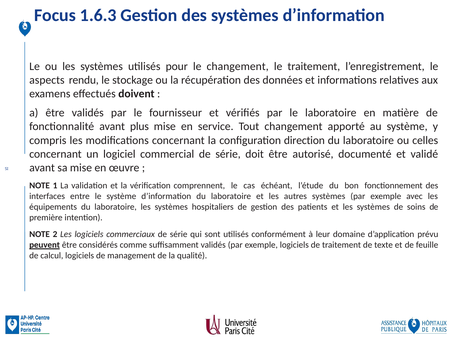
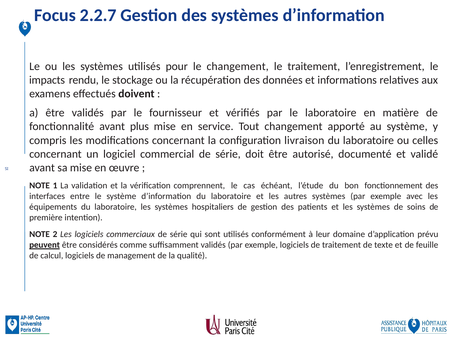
1.6.3: 1.6.3 -> 2.2.7 (98, 15)
aspects: aspects -> impacts (47, 80)
direction: direction -> livraison (304, 140)
